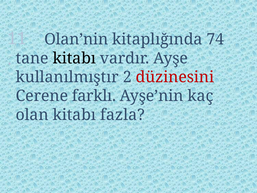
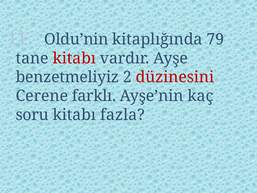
Olan’nin: Olan’nin -> Oldu’nin (76, 39)
74: 74 -> 79 (215, 39)
kitabı colour: black -> red (74, 58)
kullanılmıştır: kullanılmıştır -> benzetmeliyiz (67, 77)
olan: olan -> soru (32, 115)
